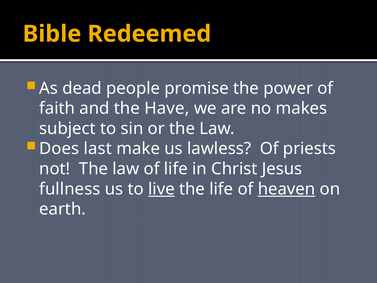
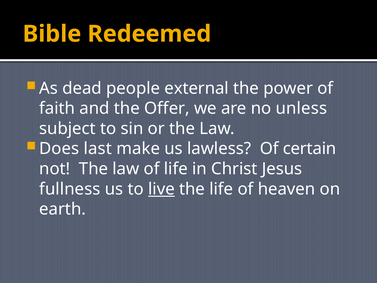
promise: promise -> external (197, 88)
Have: Have -> Offer (167, 108)
makes: makes -> unless (301, 108)
priests: priests -> certain (310, 149)
heaven underline: present -> none (287, 189)
